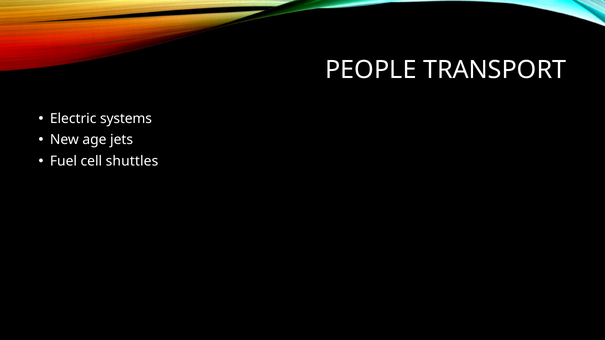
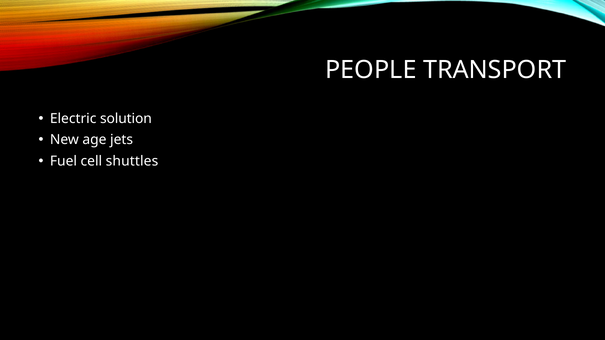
systems: systems -> solution (126, 119)
